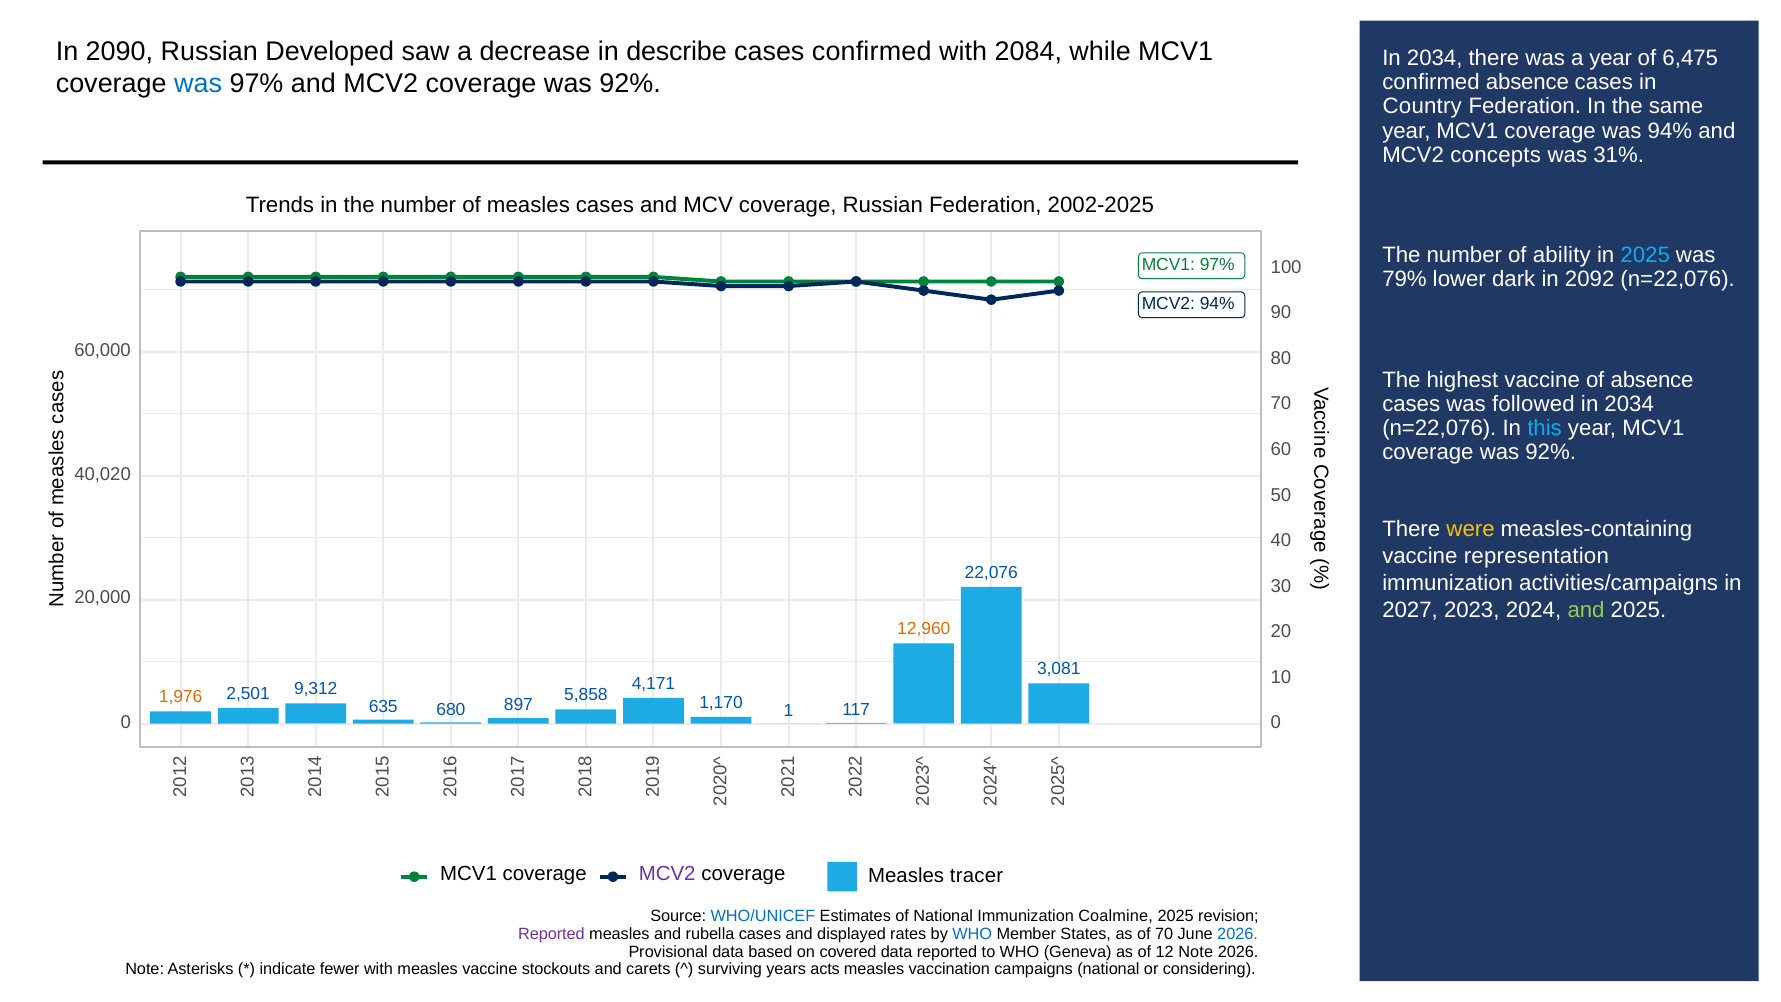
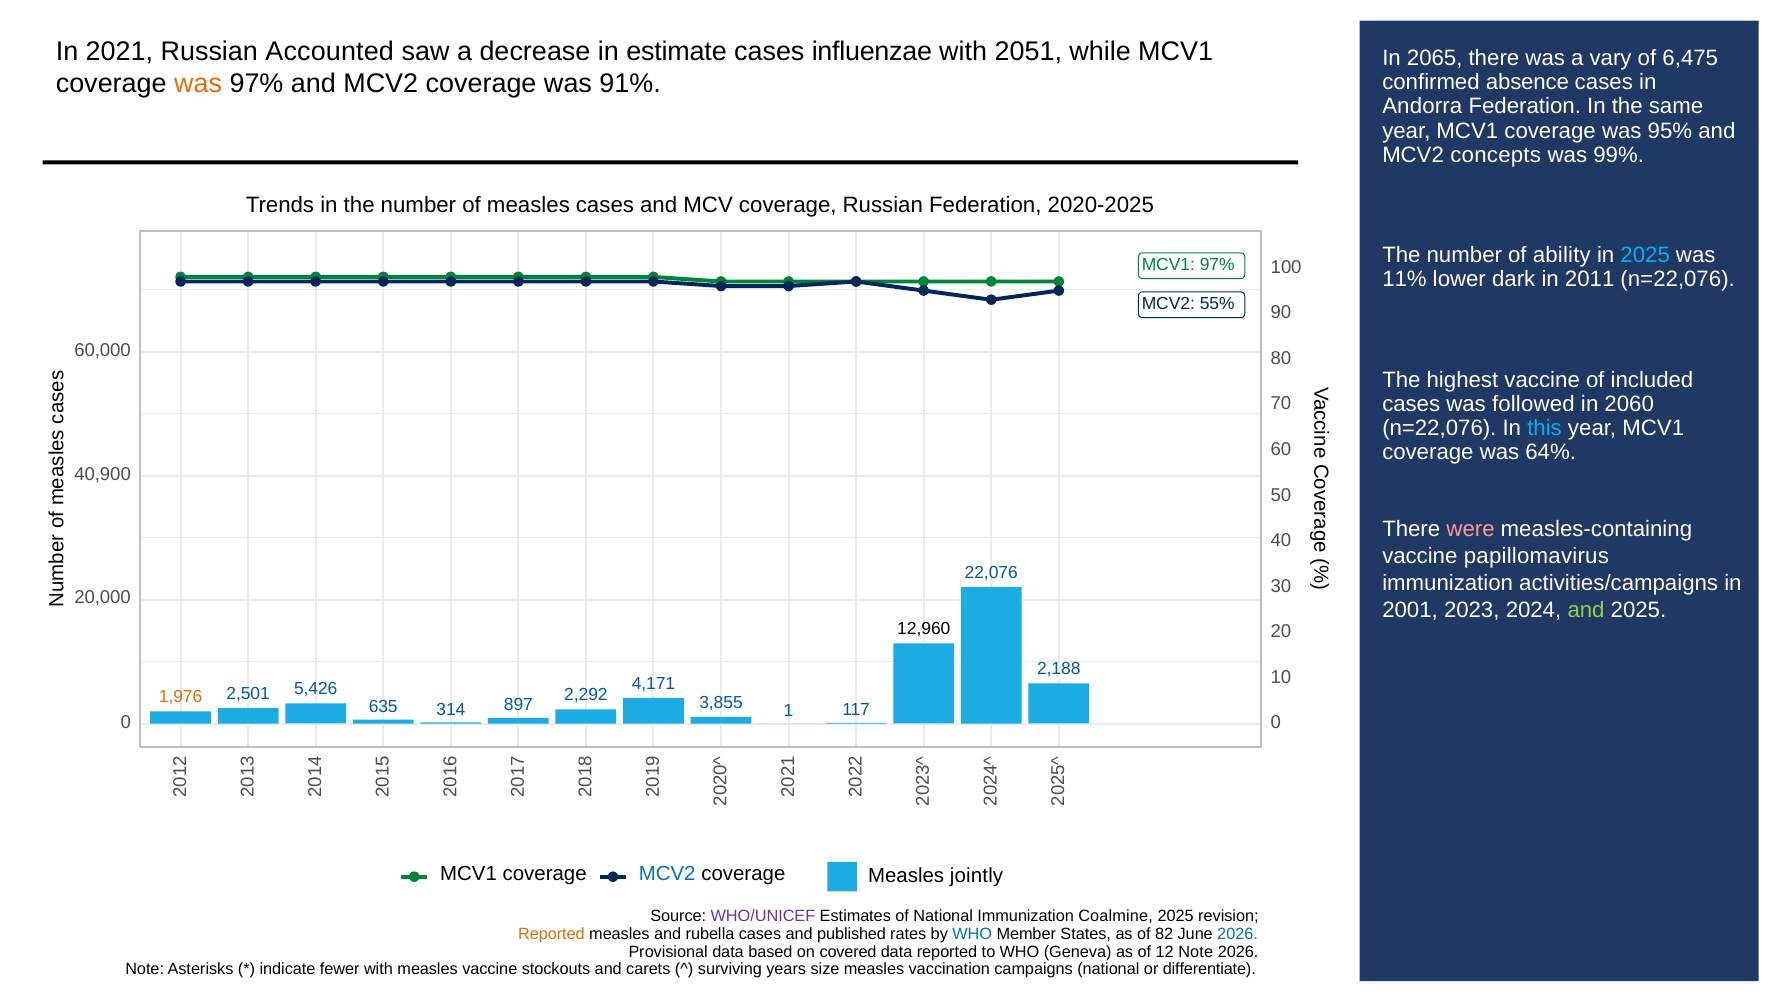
2090: 2090 -> 2021 (119, 51)
Developed: Developed -> Accounted (330, 51)
describe: describe -> estimate (677, 51)
cases confirmed: confirmed -> influenzae (872, 51)
2084: 2084 -> 2051 (1028, 51)
2034: 2034 -> 2065 (1435, 59)
a year: year -> vary (1611, 59)
was colour: blue -> orange (198, 84)
MCV2 coverage was 92%: 92% -> 91% (630, 84)
Country: Country -> Andorra (1422, 107)
was 94%: 94% -> 95% (1670, 131)
31%: 31% -> 99% (1619, 155)
2002-2025: 2002-2025 -> 2020-2025 (1101, 205)
79%: 79% -> 11% (1405, 279)
2092: 2092 -> 2011 (1590, 279)
MCV2 94%: 94% -> 55% (1217, 304)
of absence: absence -> included (1652, 380)
2034: 2034 -> 2060 (1629, 404)
92%: 92% -> 64% (1551, 452)
40,020: 40,020 -> 40,900 (103, 474)
were colour: yellow -> pink (1471, 529)
representation: representation -> papillomavirus (1536, 556)
2027: 2027 -> 2001 (1410, 610)
12,960 colour: orange -> black (924, 629)
3,081: 3,081 -> 2,188 (1059, 669)
5,858: 5,858 -> 2,292 (586, 695)
9,312: 9,312 -> 5,426 (316, 689)
1,170: 1,170 -> 3,855 (721, 702)
680: 680 -> 314 (451, 709)
MCV2 colour: purple -> blue (667, 874)
tracer: tracer -> jointly (977, 876)
WHO/UNICEF colour: blue -> purple (763, 916)
Reported colour: purple -> orange (551, 934)
displayed: displayed -> published (852, 934)
of 70: 70 -> 82 (1164, 934)
acts: acts -> size (825, 969)
considering: considering -> differentiate (1209, 969)
